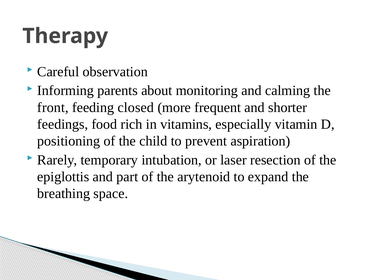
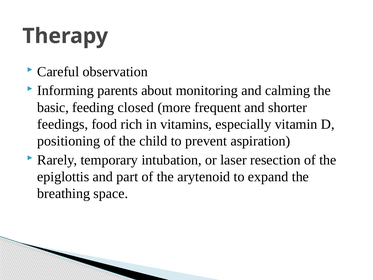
front: front -> basic (53, 107)
